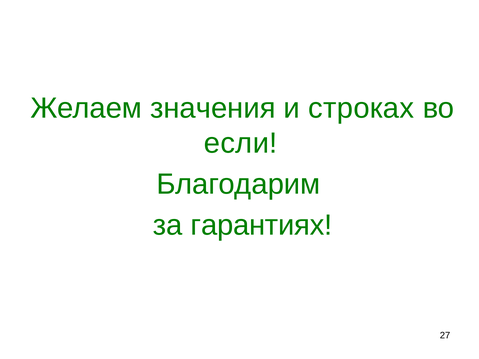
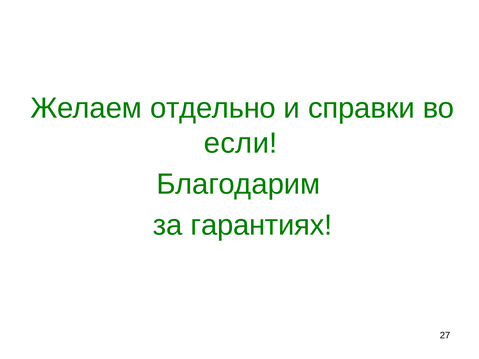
значения: значения -> отдельно (213, 108)
строках: строках -> справки (361, 108)
